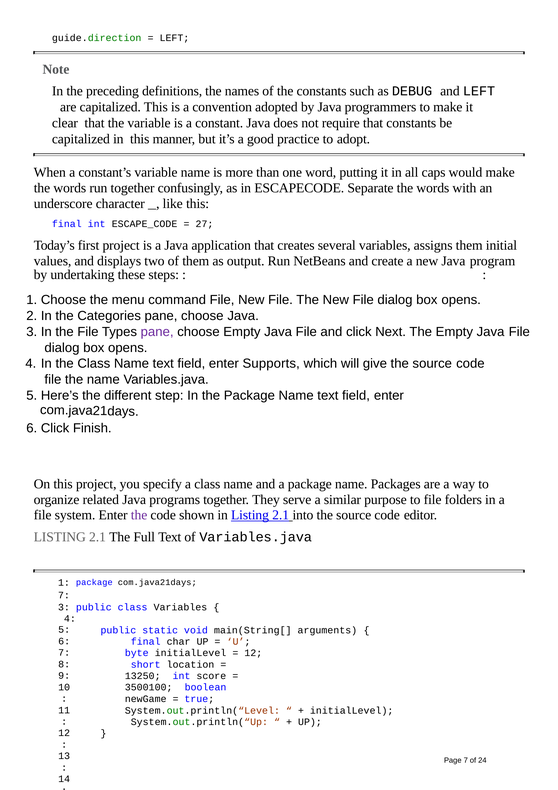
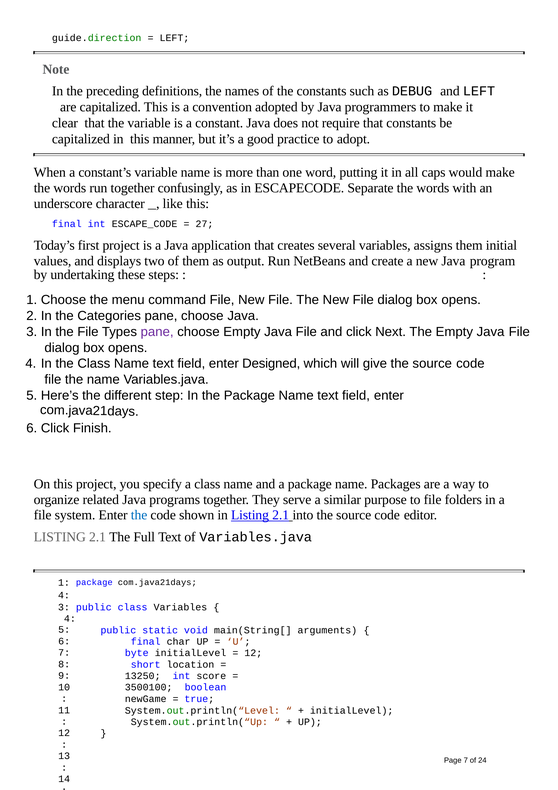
Supports: Supports -> Designed (271, 363)
the colour: purple -> blue (139, 515)
7: 7 -> 4 (64, 595)
